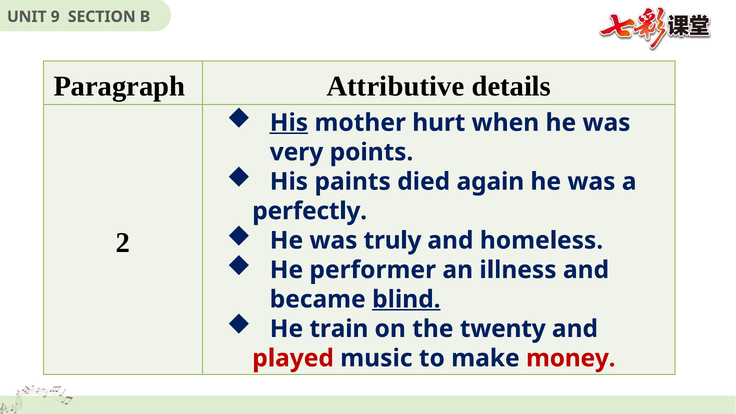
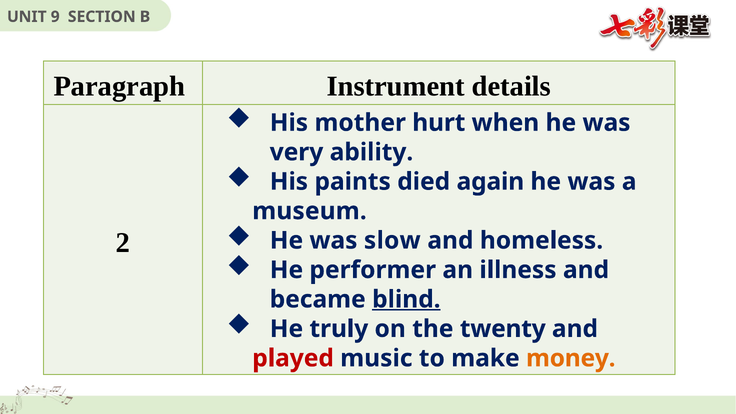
Attributive: Attributive -> Instrument (396, 86)
His underline: present -> none (289, 123)
points: points -> ability (371, 152)
perfectly: perfectly -> museum (310, 211)
truly: truly -> slow (392, 241)
train: train -> truly (339, 329)
money colour: red -> orange (571, 358)
